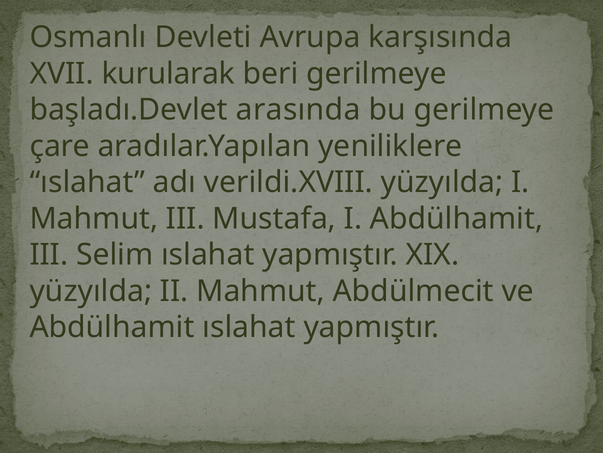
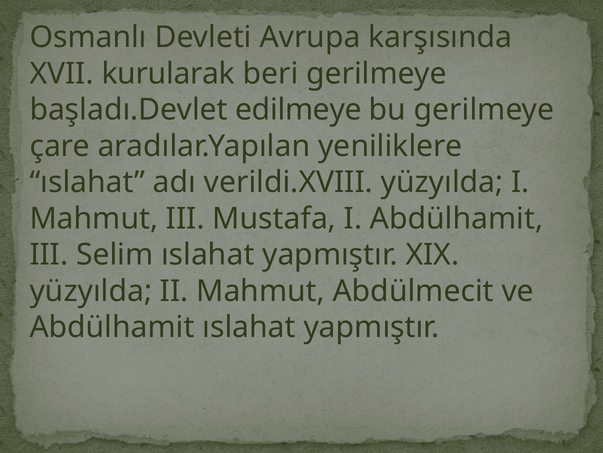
arasında: arasında -> edilmeye (298, 110)
